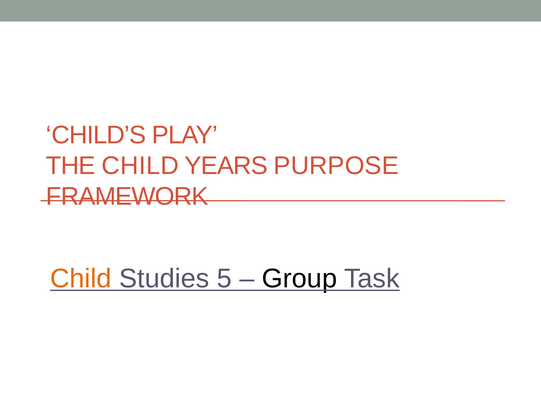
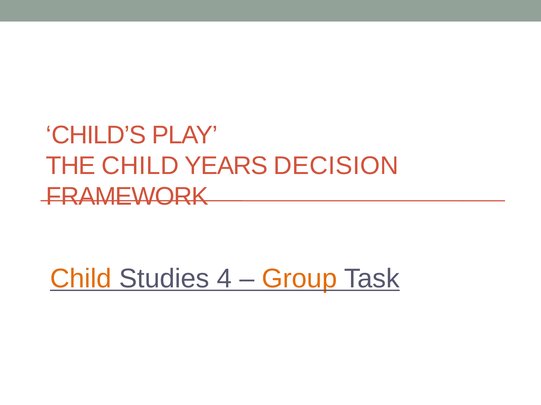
PURPOSE: PURPOSE -> DECISION (336, 166)
5: 5 -> 4 (224, 279)
Group colour: black -> orange (299, 279)
